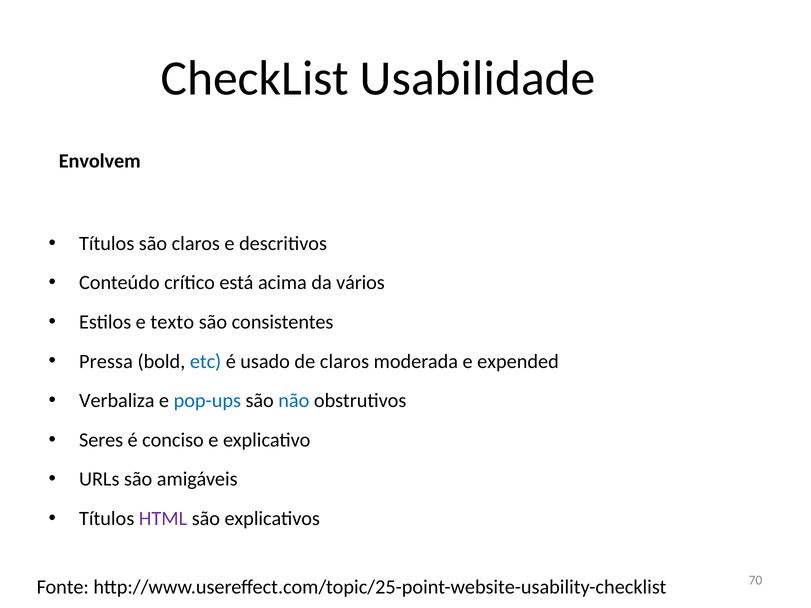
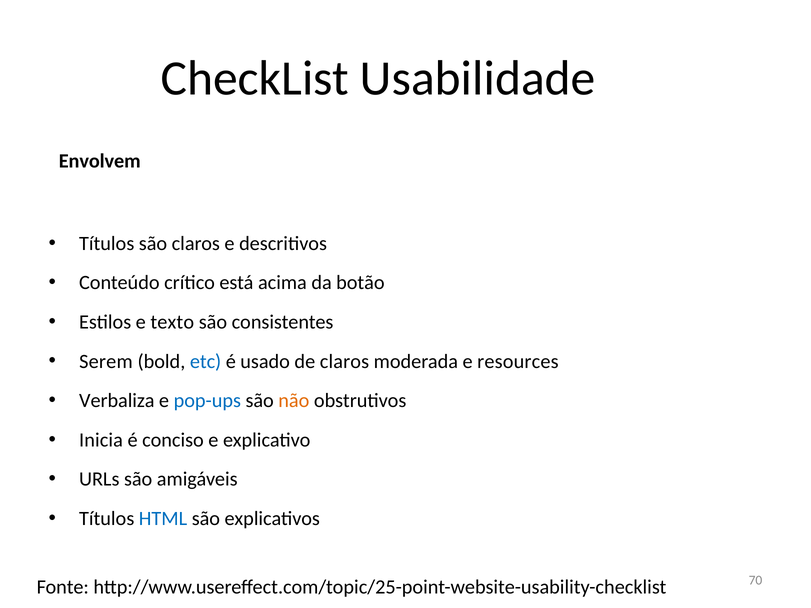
vários: vários -> botão (360, 283)
Pressa: Pressa -> Serem (106, 361)
expended: expended -> resources (518, 361)
não colour: blue -> orange (294, 401)
Seres: Seres -> Inicia (101, 440)
HTML colour: purple -> blue (163, 519)
